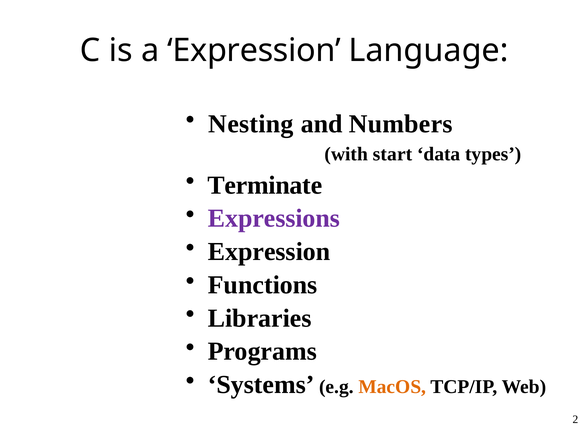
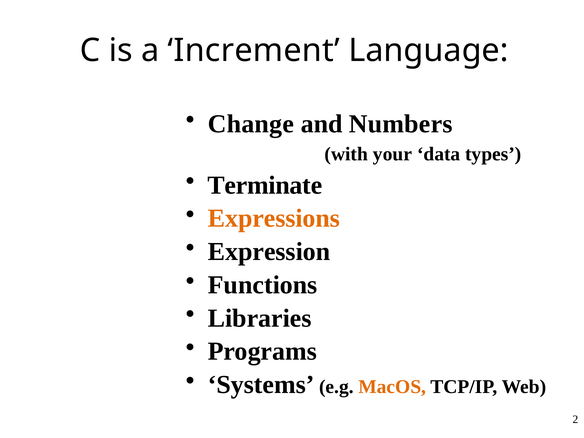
a Expression: Expression -> Increment (254, 51)
Nesting: Nesting -> Change (251, 124)
start: start -> your (393, 154)
Expressions colour: purple -> orange (274, 218)
